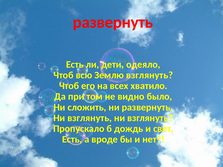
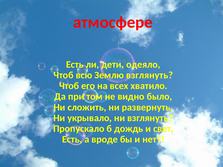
развернуть: развернуть -> атмосфере (113, 22)
взглянуть: взглянуть -> укрывало (90, 118)
